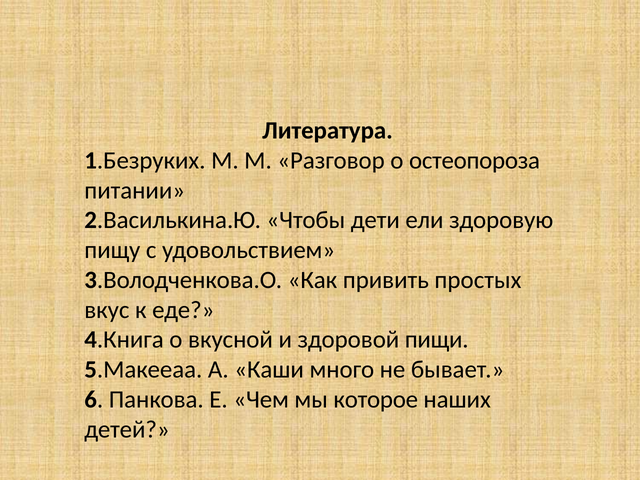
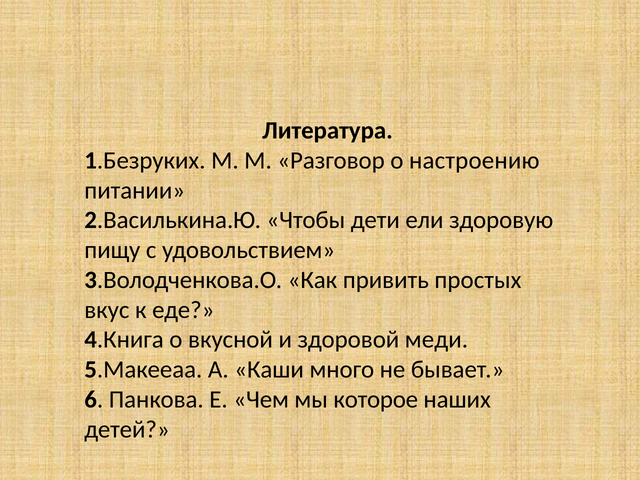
остеопороза: остеопороза -> настроению (474, 160)
пищи: пищи -> меди (436, 340)
